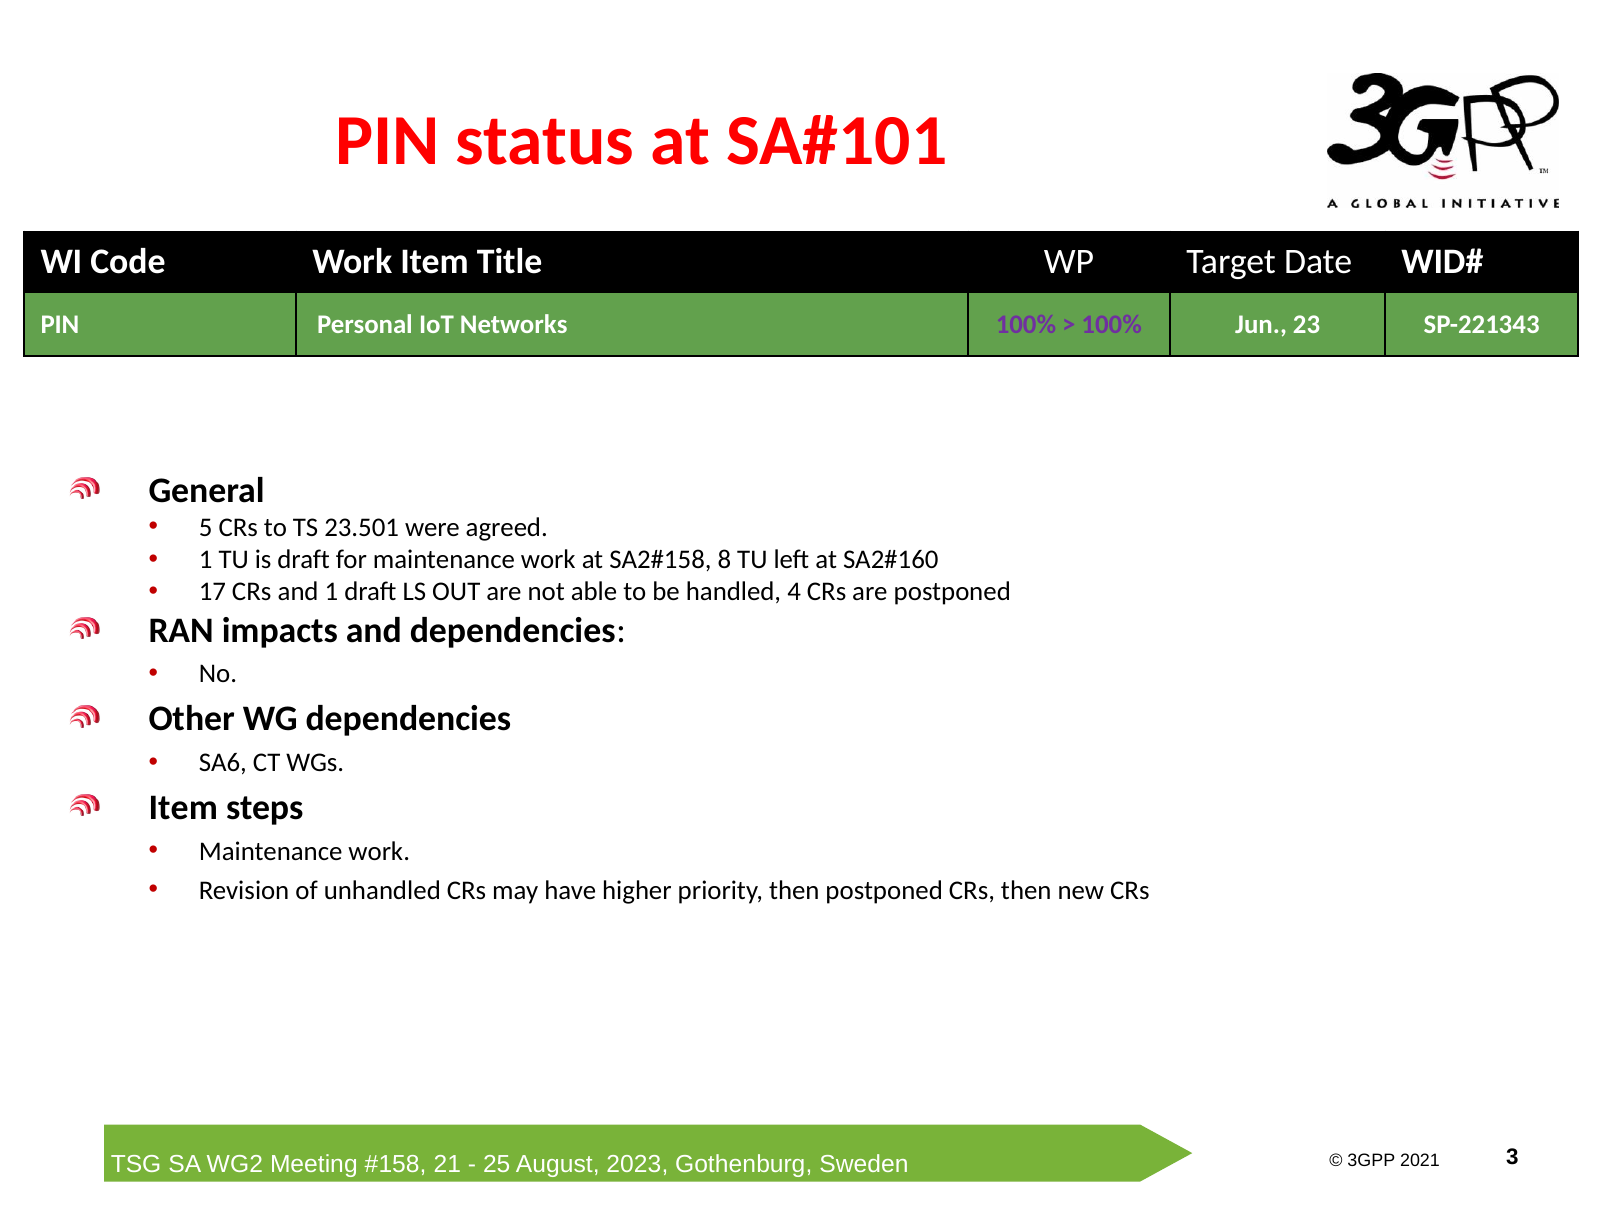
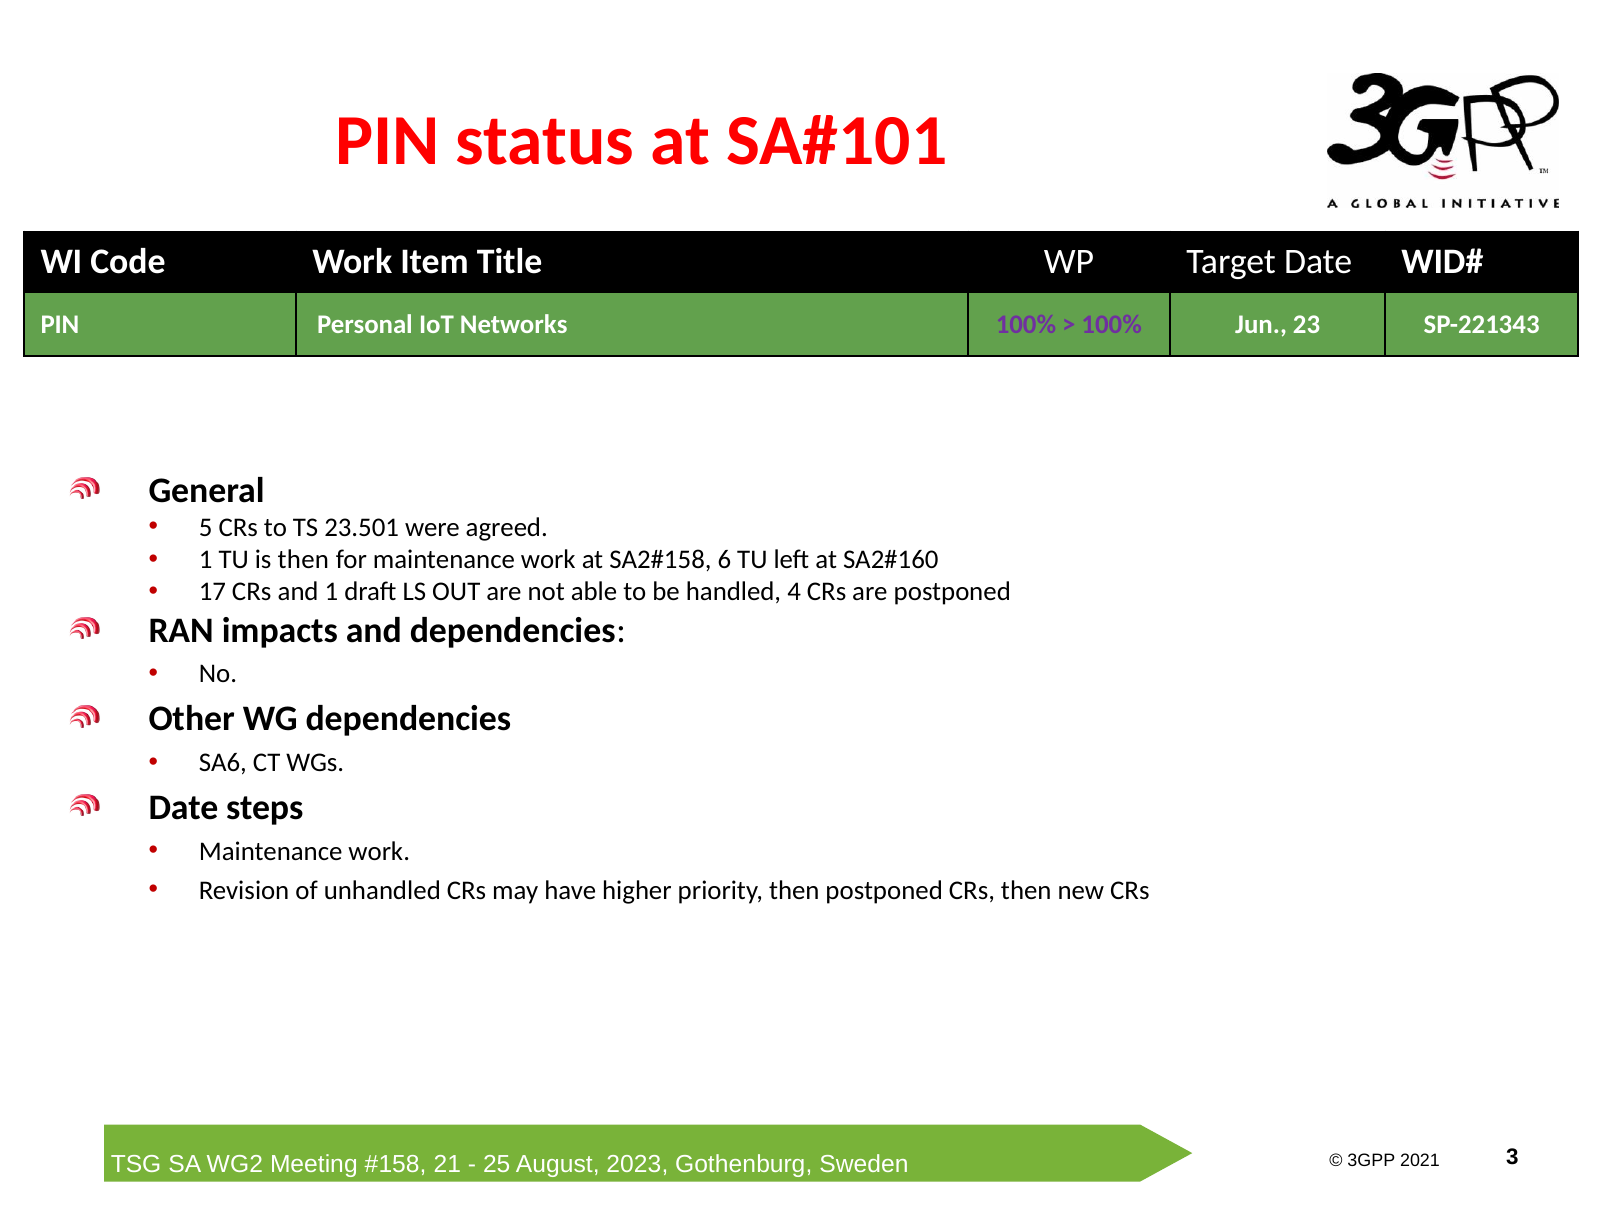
is draft: draft -> then (303, 560)
8: 8 -> 6 (724, 560)
Item: Item -> Date (183, 808)
